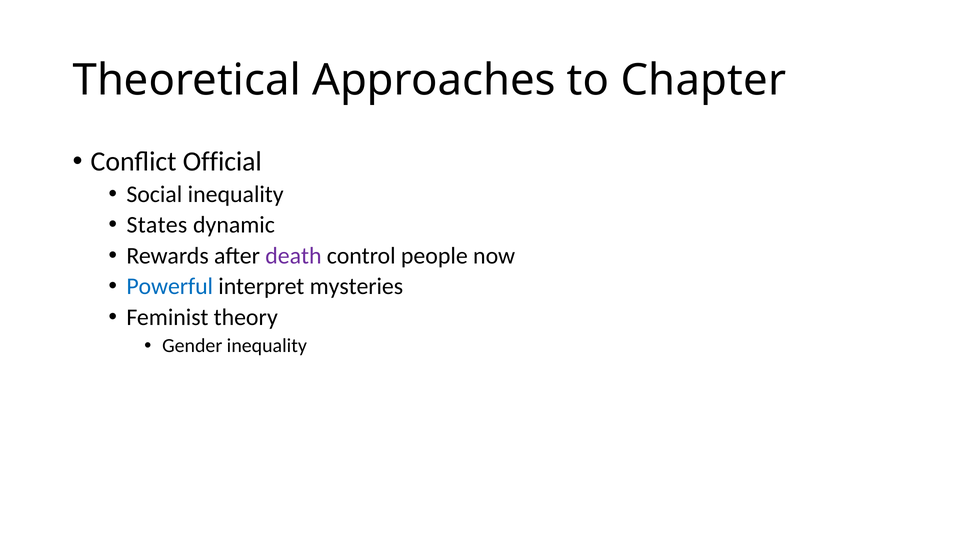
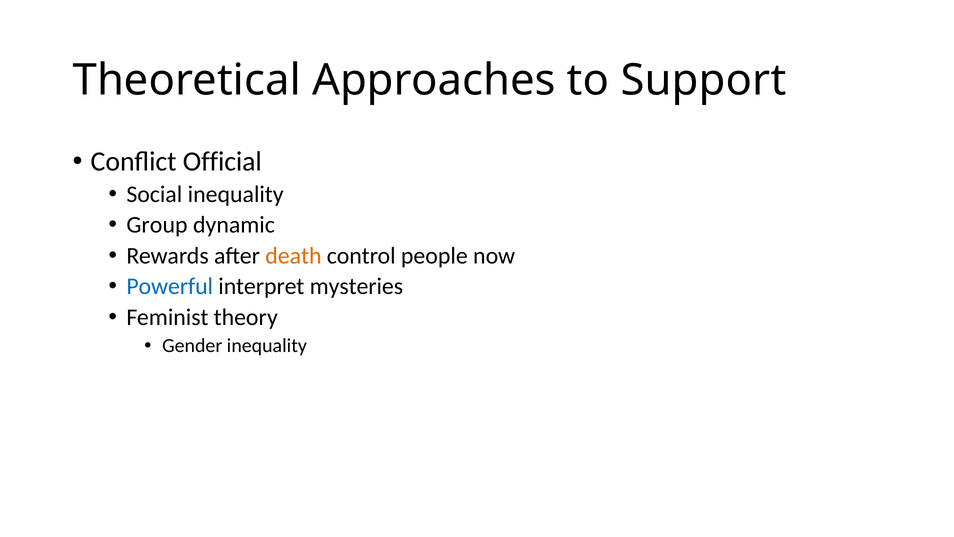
Chapter: Chapter -> Support (704, 80)
States: States -> Group (157, 225)
death colour: purple -> orange (293, 256)
